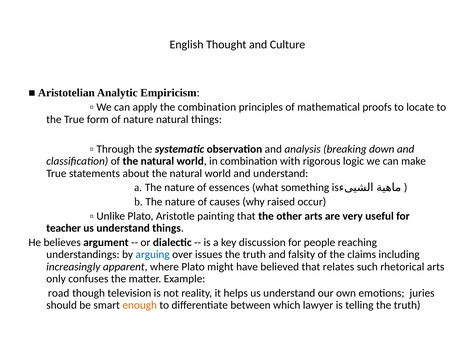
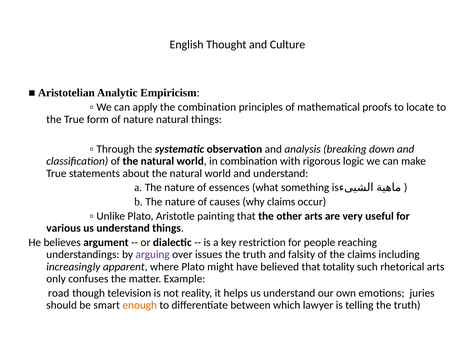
why raised: raised -> claims (281, 202)
teacher: teacher -> various (64, 228)
discussion: discussion -> restriction (262, 243)
arguing colour: blue -> purple (153, 255)
relates: relates -> totality (339, 267)
